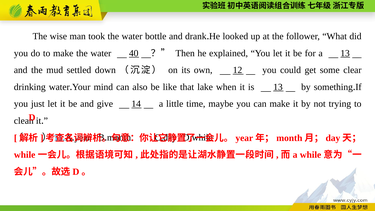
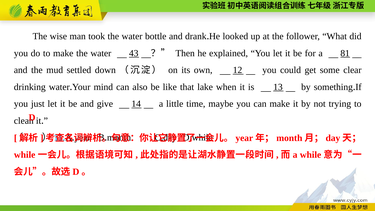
40: 40 -> 43 (134, 53)
a 13: 13 -> 81 (345, 53)
